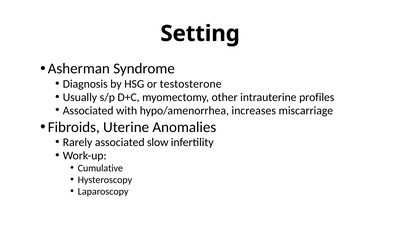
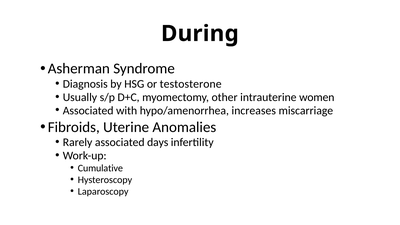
Setting: Setting -> During (200, 34)
profiles: profiles -> women (317, 97)
slow: slow -> days (158, 142)
